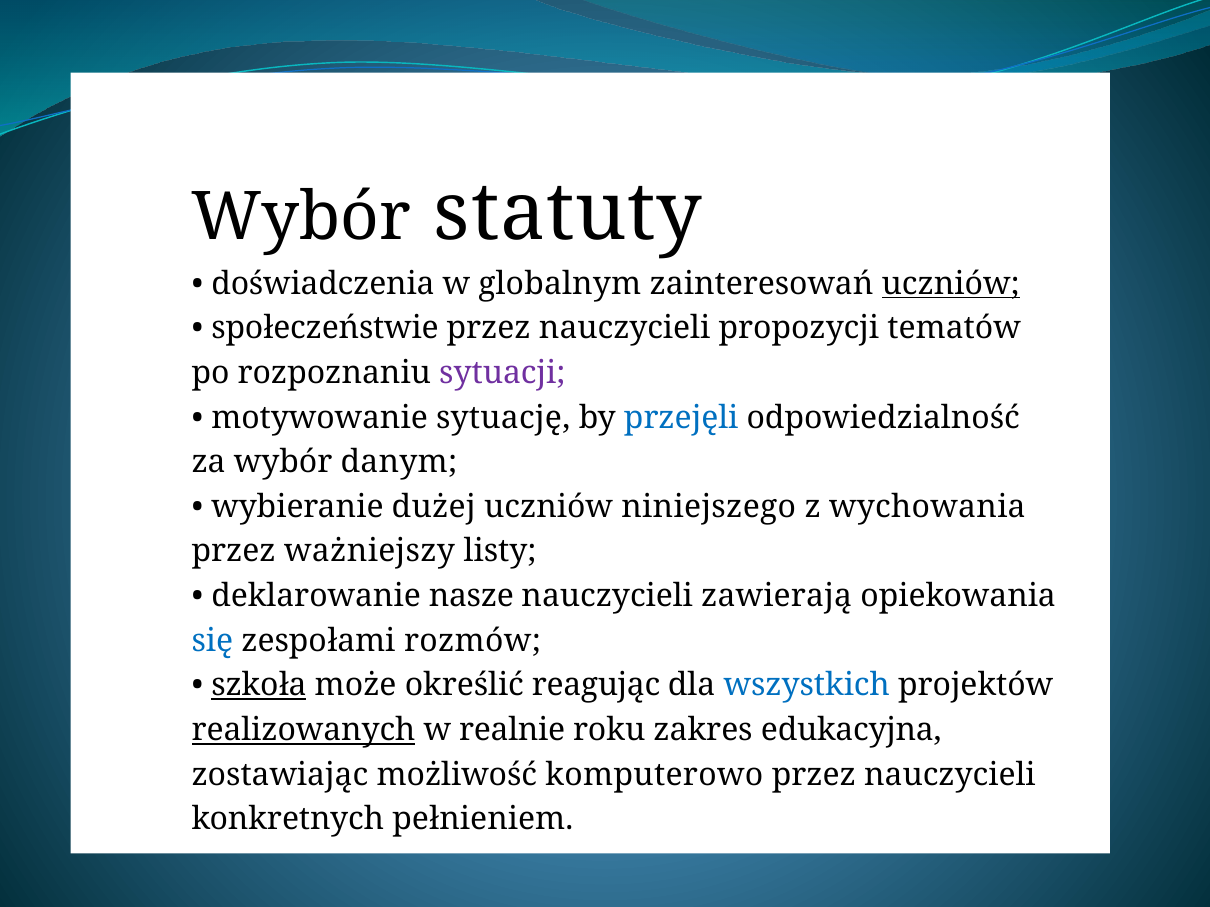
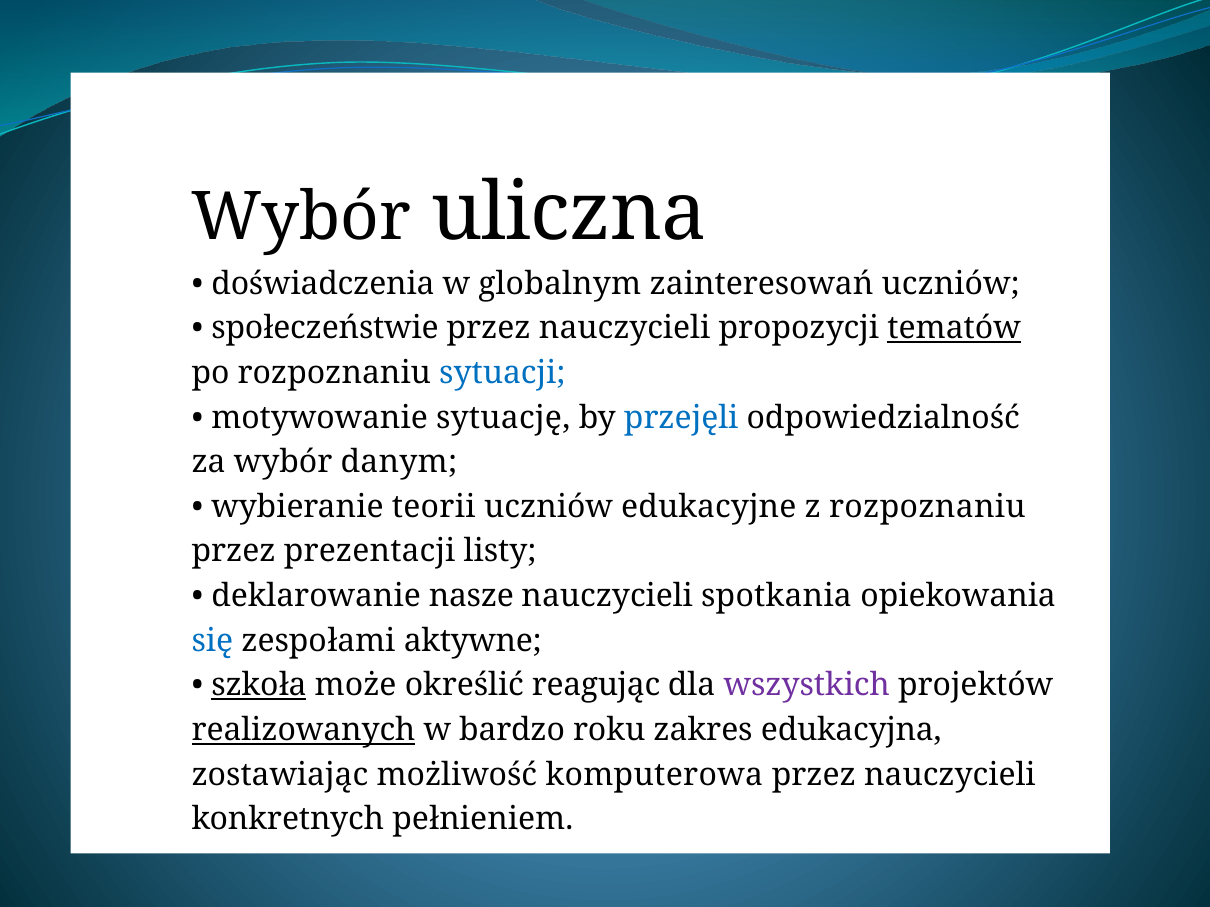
statuty: statuty -> uliczna (569, 213)
uczniów underline: present -> none (951, 284)
tematów underline: none -> present (954, 329)
sytuacji colour: purple -> blue (502, 373)
dużej: dużej -> teorii (434, 507)
niniejszego: niniejszego -> edukacyjne (709, 507)
z wychowania: wychowania -> rozpoznaniu (927, 507)
ważniejszy: ważniejszy -> prezentacji (370, 552)
zawierają: zawierają -> spotkania (777, 596)
rozmów: rozmów -> aktywne (473, 641)
wszystkich colour: blue -> purple (807, 686)
realnie: realnie -> bardzo (512, 730)
komputerowo: komputerowo -> komputerowa (654, 775)
